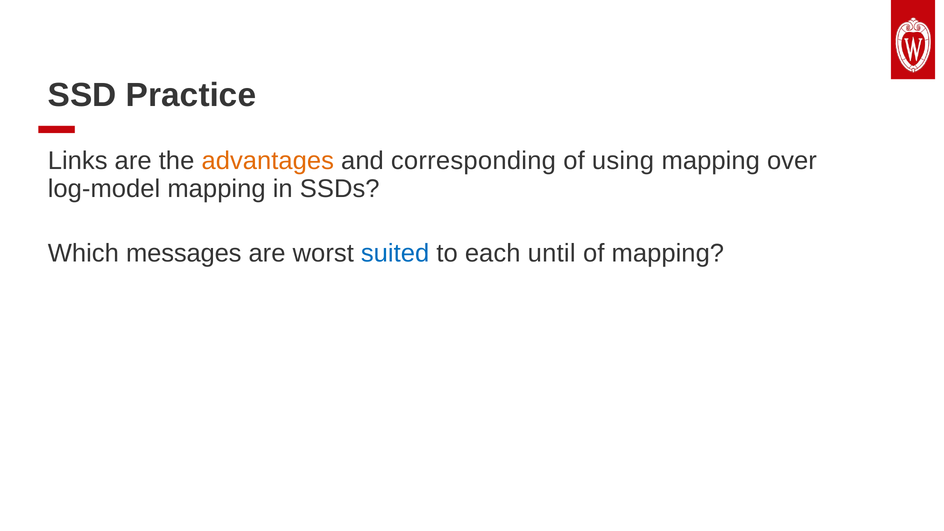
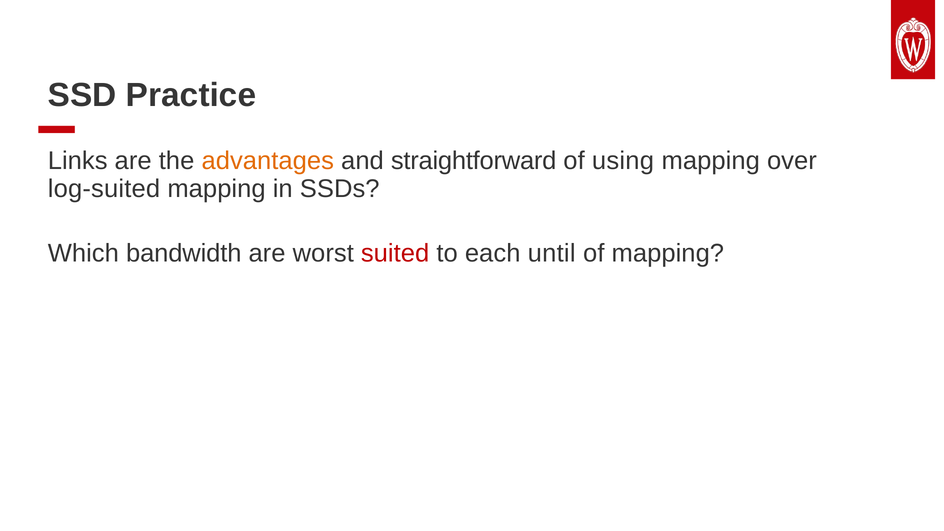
corresponding: corresponding -> straightforward (474, 161)
log-model: log-model -> log-suited (104, 189)
messages: messages -> bandwidth (184, 253)
suited colour: blue -> red (395, 253)
